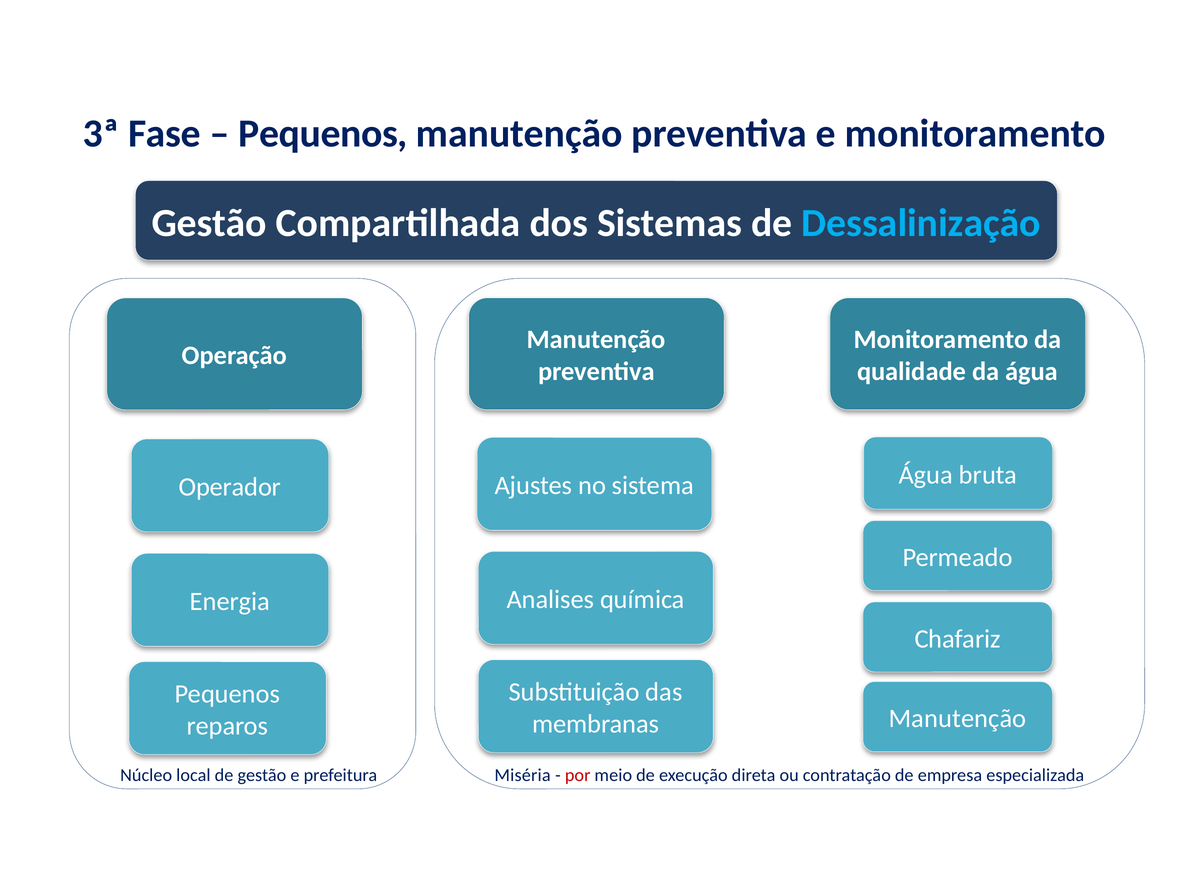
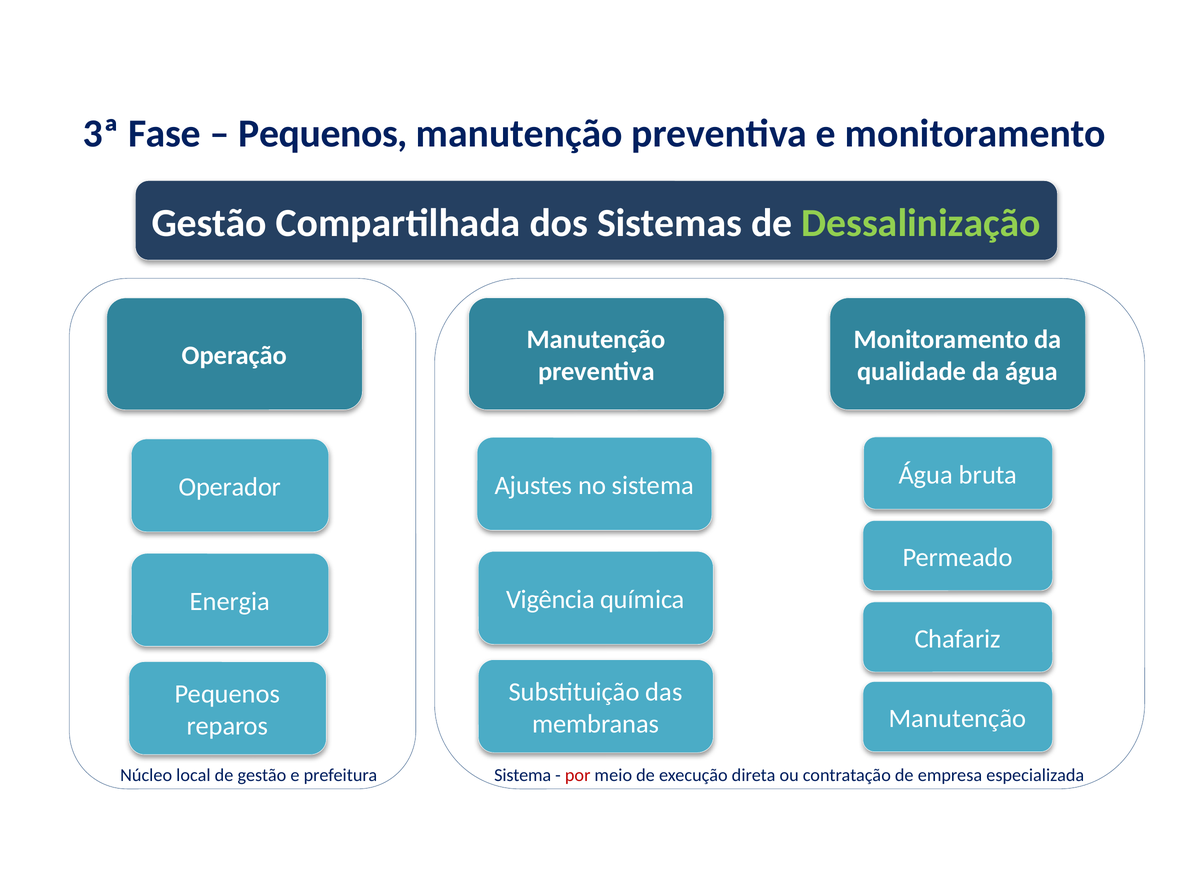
Dessalinização colour: light blue -> light green (921, 223)
Analises: Analises -> Vigência (550, 600)
prefeitura Miséria: Miséria -> Sistema (523, 775)
